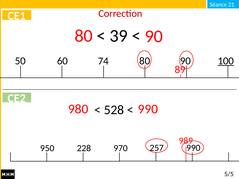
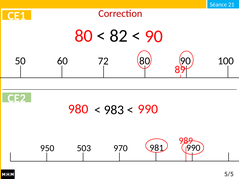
39: 39 -> 82 (119, 36)
74: 74 -> 72 (103, 61)
100 underline: present -> none (226, 61)
528: 528 -> 983 (114, 110)
228: 228 -> 503 (84, 148)
257: 257 -> 981 (157, 148)
